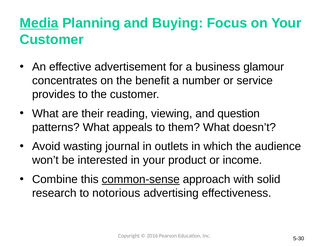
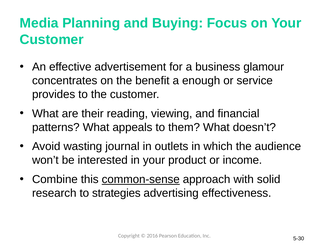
Media underline: present -> none (39, 23)
number: number -> enough (201, 81)
question: question -> financial (239, 113)
notorious: notorious -> strategies (116, 193)
